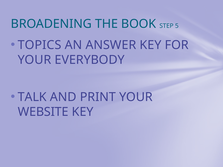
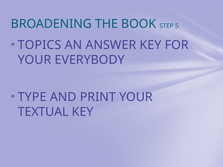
TALK: TALK -> TYPE (32, 97)
WEBSITE: WEBSITE -> TEXTUAL (43, 112)
